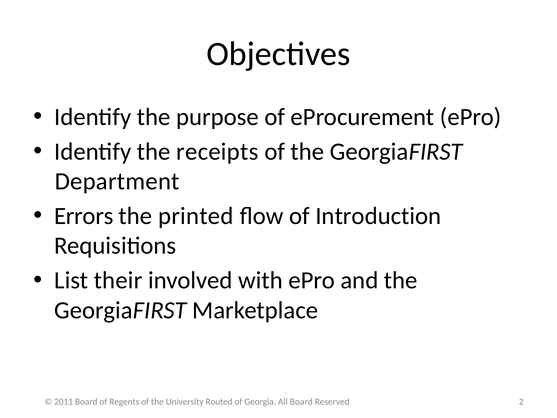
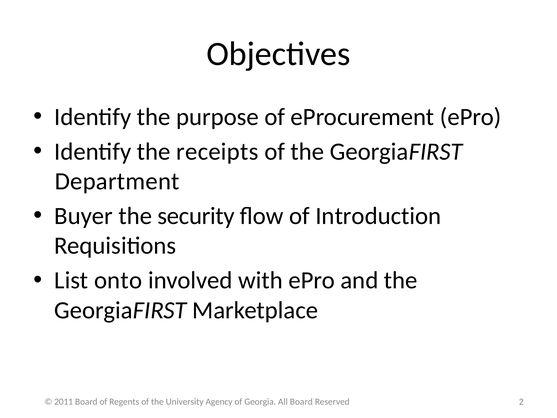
Errors: Errors -> Buyer (84, 216)
printed: printed -> security (196, 216)
their: their -> onto (118, 280)
Routed: Routed -> Agency (219, 402)
